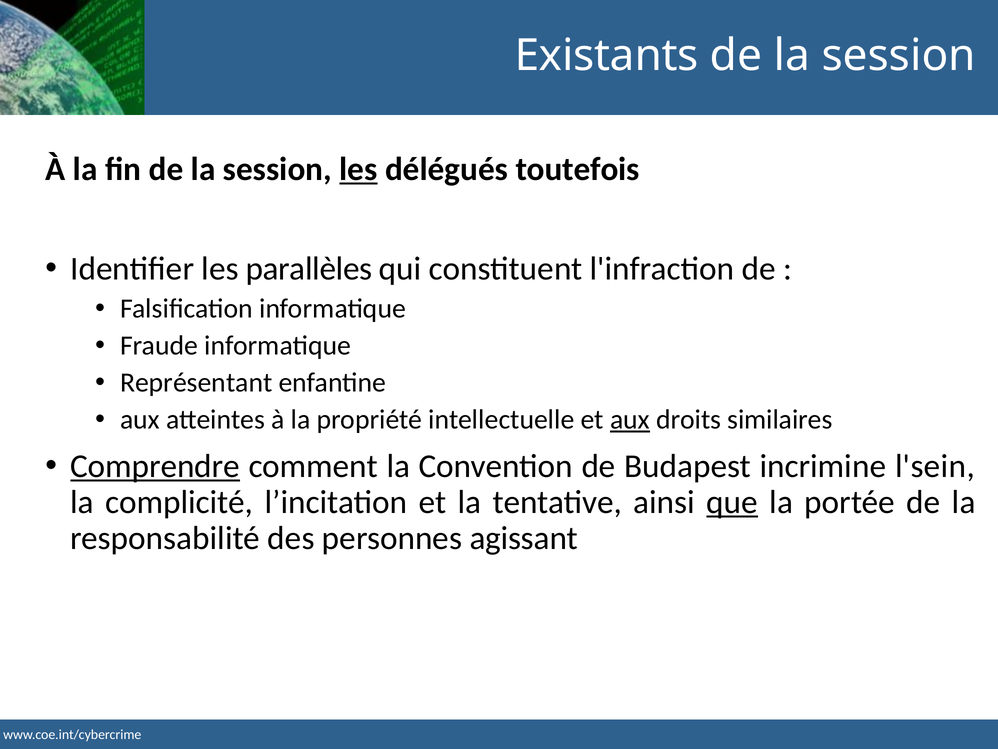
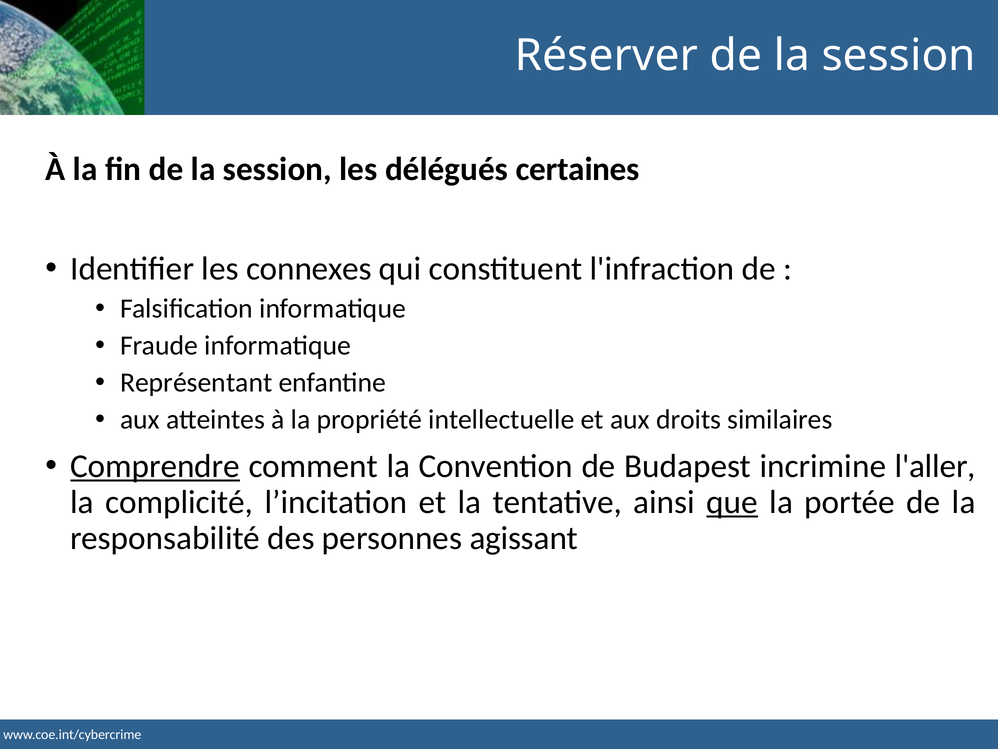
Existants: Existants -> Réserver (606, 55)
les underline: present -> none (358, 169)
toutefois: toutefois -> certaines (578, 169)
parallèles: parallèles -> connexes (309, 269)
aux underline: present -> none (630, 419)
l'sein: l'sein -> l'aller (935, 466)
